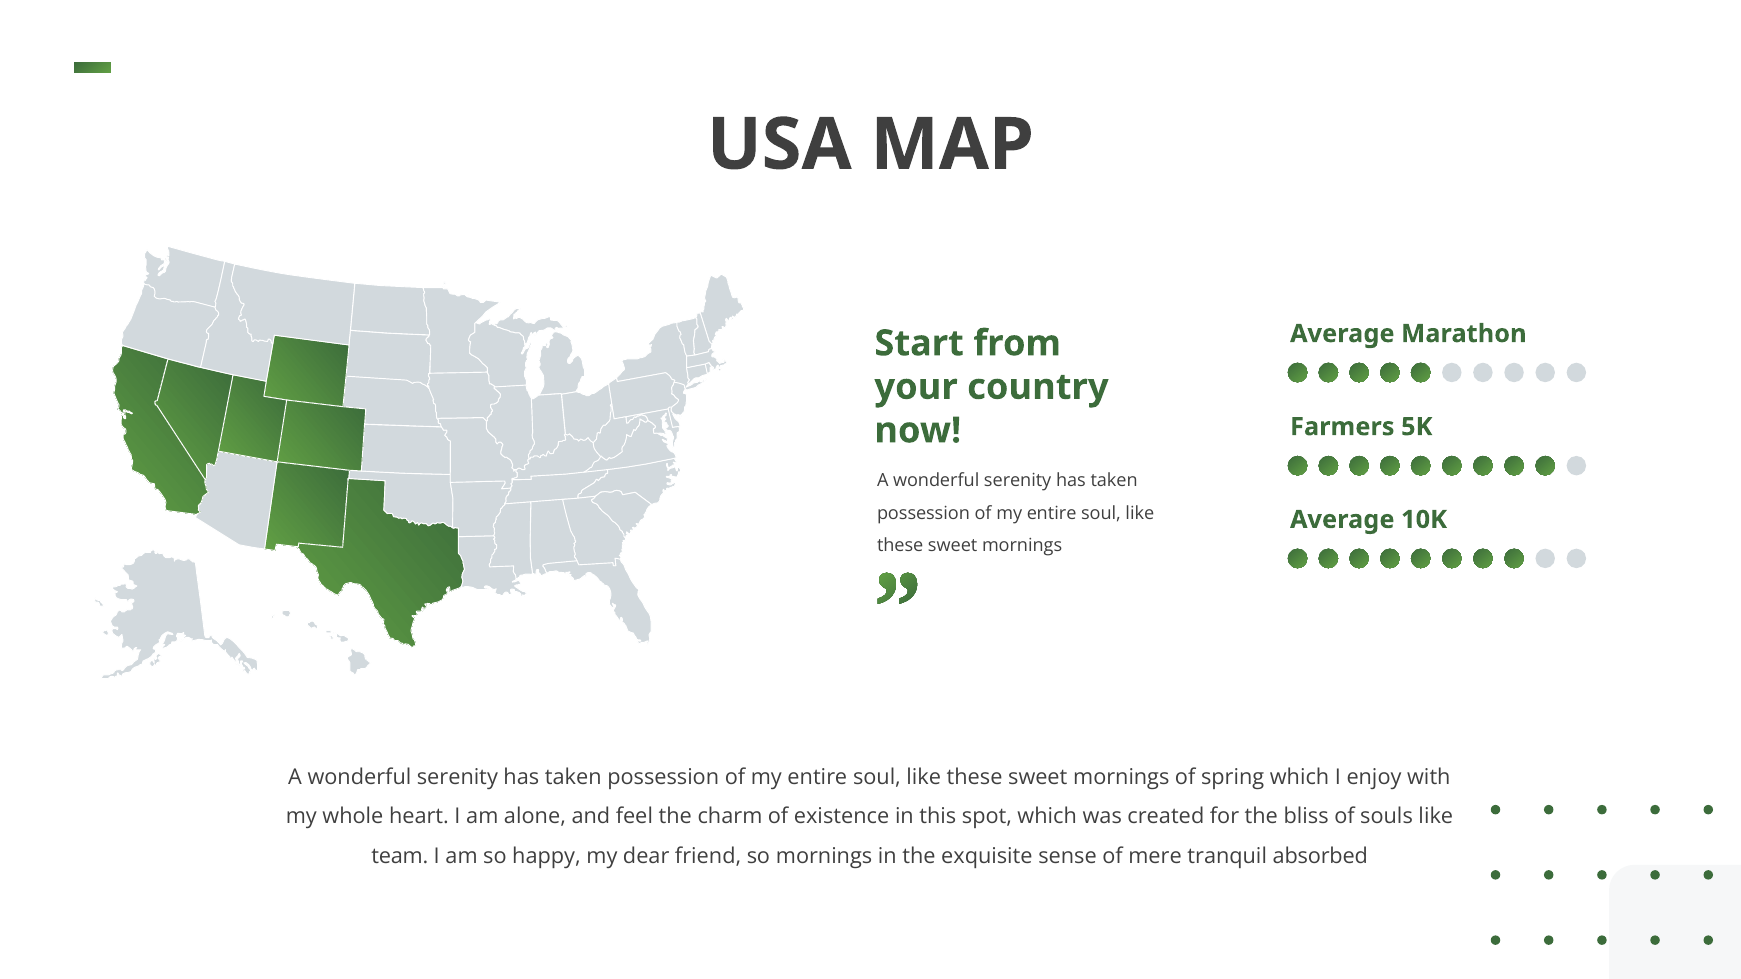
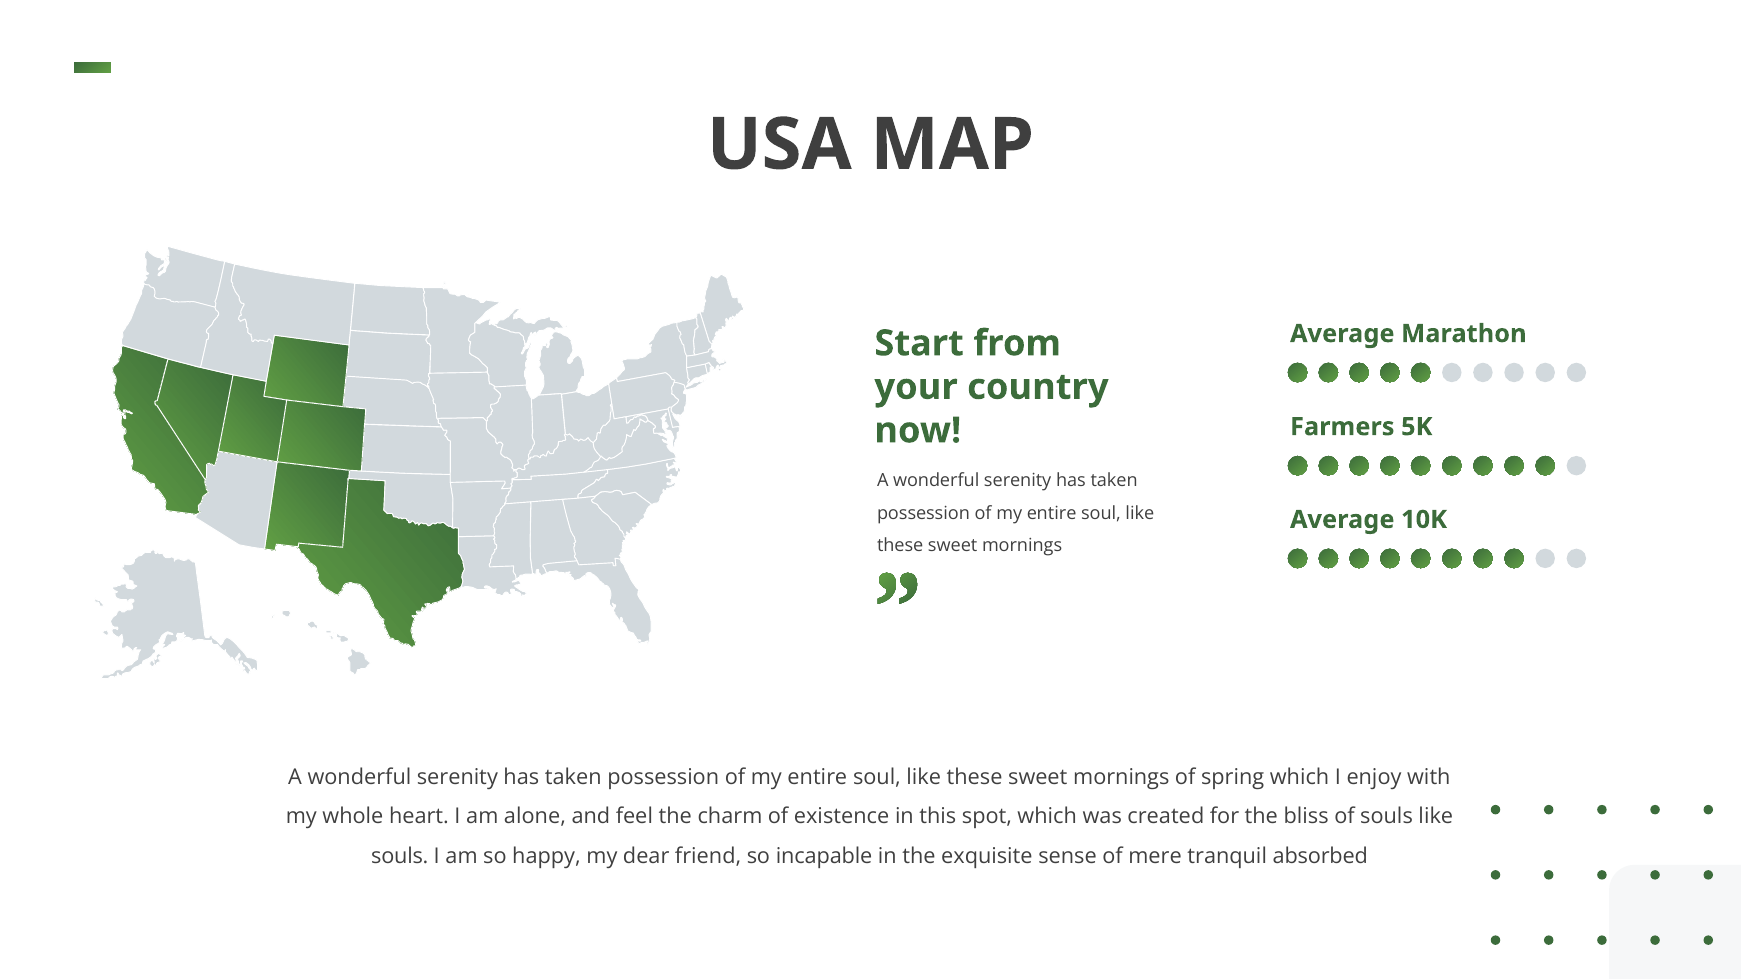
team: team -> souls (400, 856)
so mornings: mornings -> incapable (824, 856)
